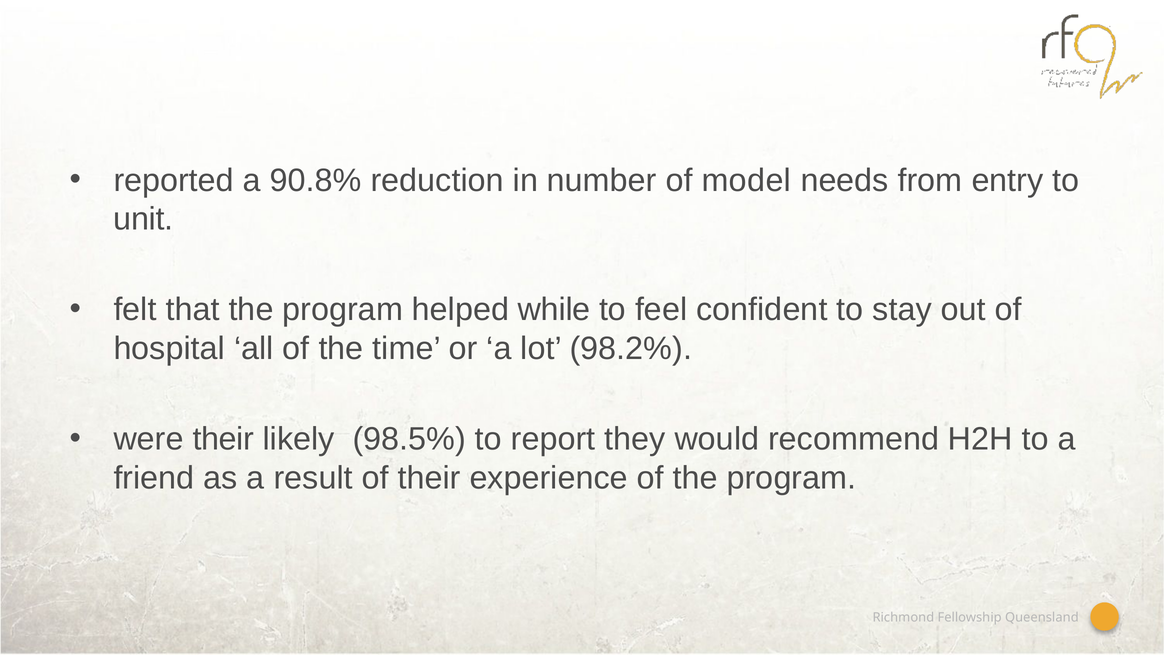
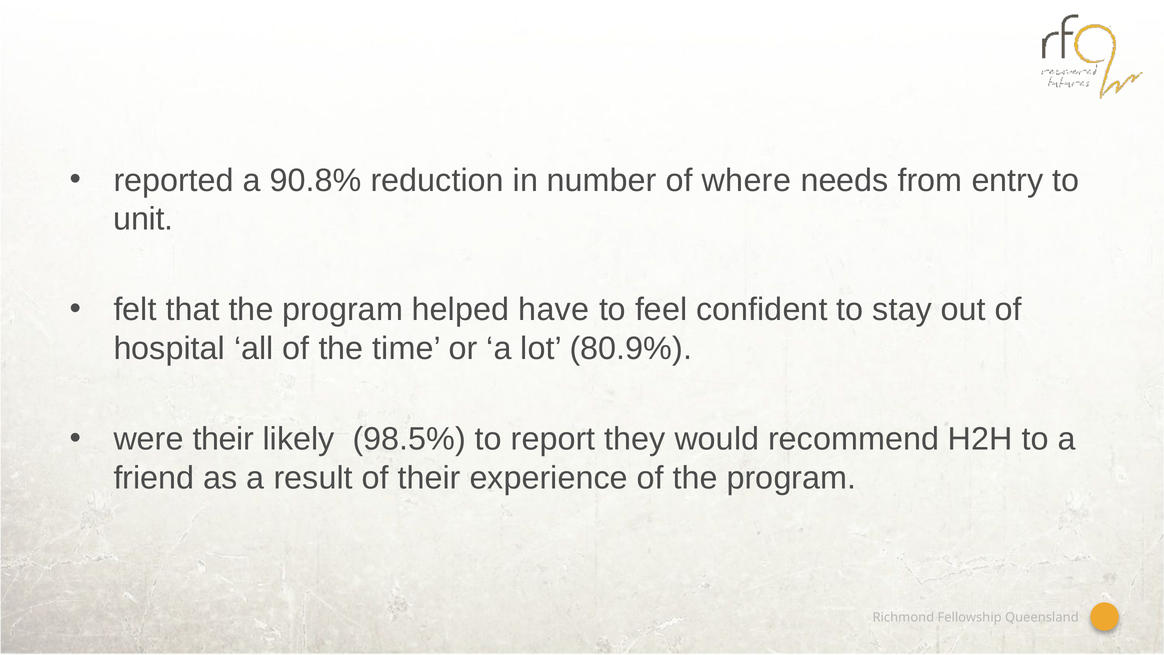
model: model -> where (746, 180)
while: while -> have (554, 310)
98.2%: 98.2% -> 80.9% (631, 348)
